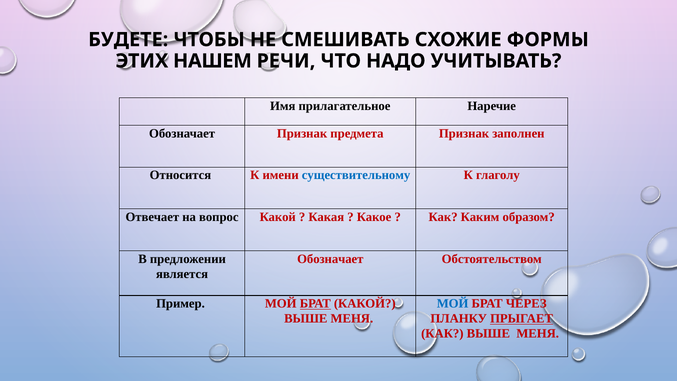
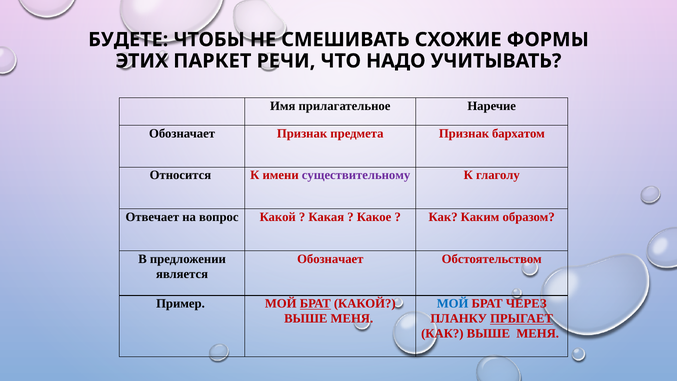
НАШЕМ: НАШЕМ -> ПАРКЕТ (212, 61)
заполнен: заполнен -> бархатом (518, 133)
существительному colour: blue -> purple (356, 175)
